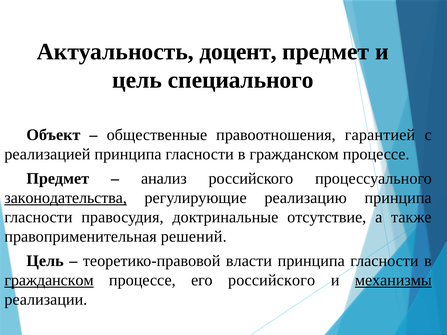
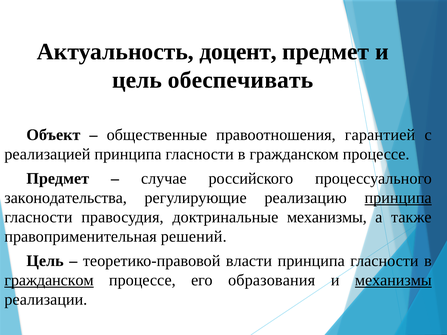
специального: специального -> обеспечивать (241, 80)
анализ: анализ -> случае (164, 179)
законодательства underline: present -> none (66, 198)
принципа underline: none -> present (398, 198)
доктринальные отсутствие: отсутствие -> механизмы (327, 217)
его российского: российского -> образования (272, 280)
